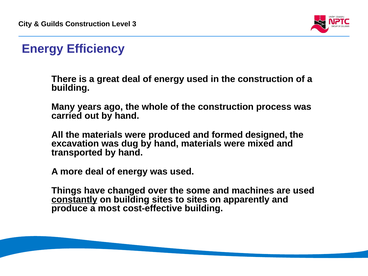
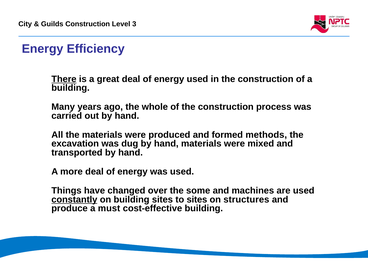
There underline: none -> present (64, 79)
designed: designed -> methods (266, 135)
apparently: apparently -> structures (246, 199)
most: most -> must (109, 208)
